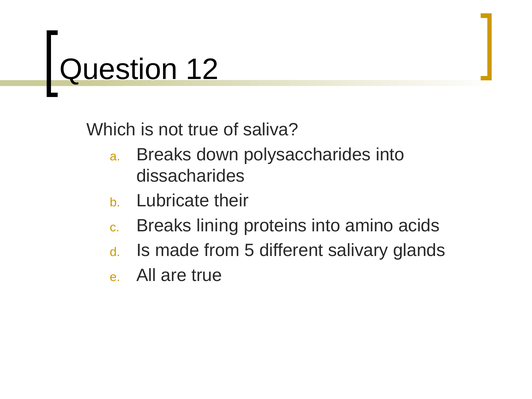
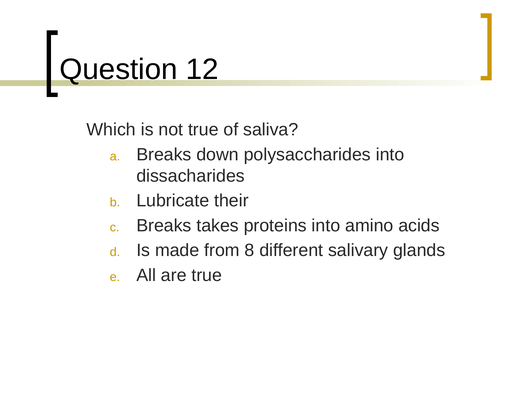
lining: lining -> takes (218, 226)
5: 5 -> 8 (250, 250)
